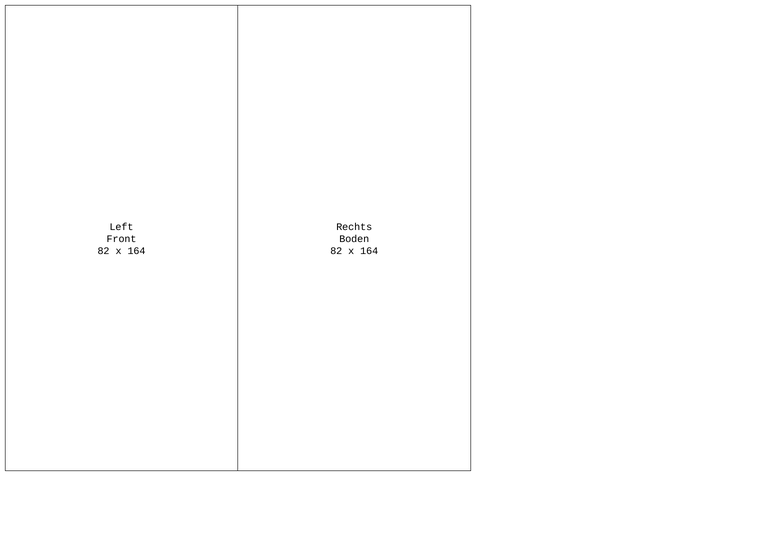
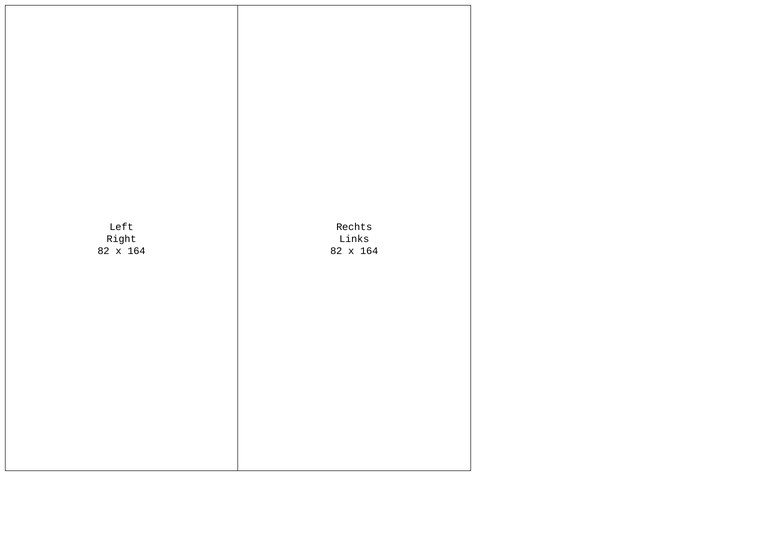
Front: Front -> Right (122, 239)
Boden: Boden -> Links (354, 239)
